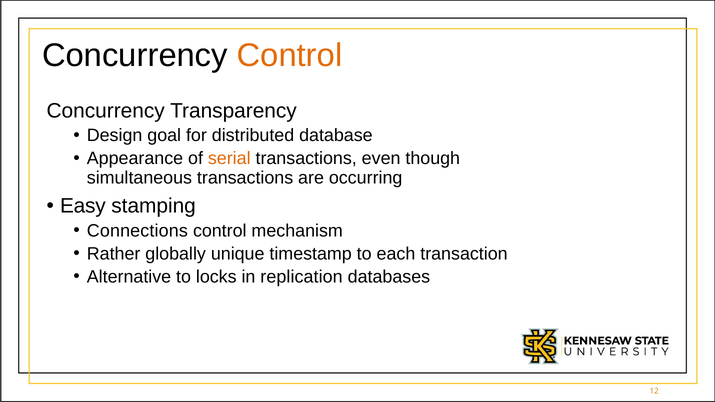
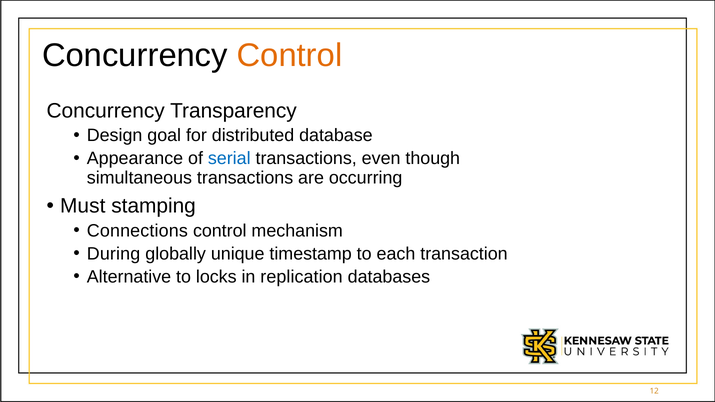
serial colour: orange -> blue (229, 159)
Easy: Easy -> Must (83, 206)
Rather: Rather -> During (114, 254)
